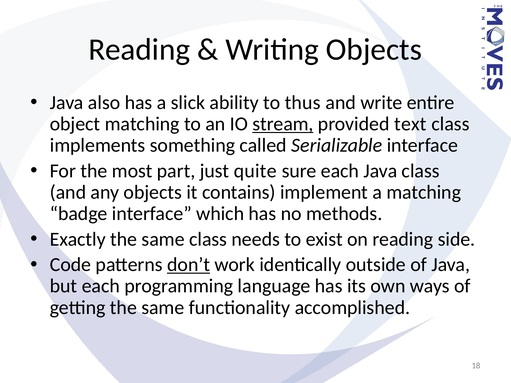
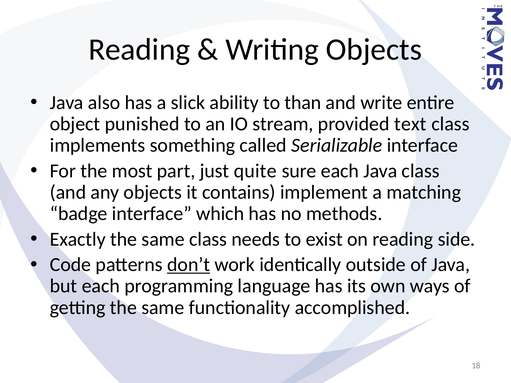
thus: thus -> than (303, 103)
object matching: matching -> punished (142, 124)
stream underline: present -> none (283, 124)
